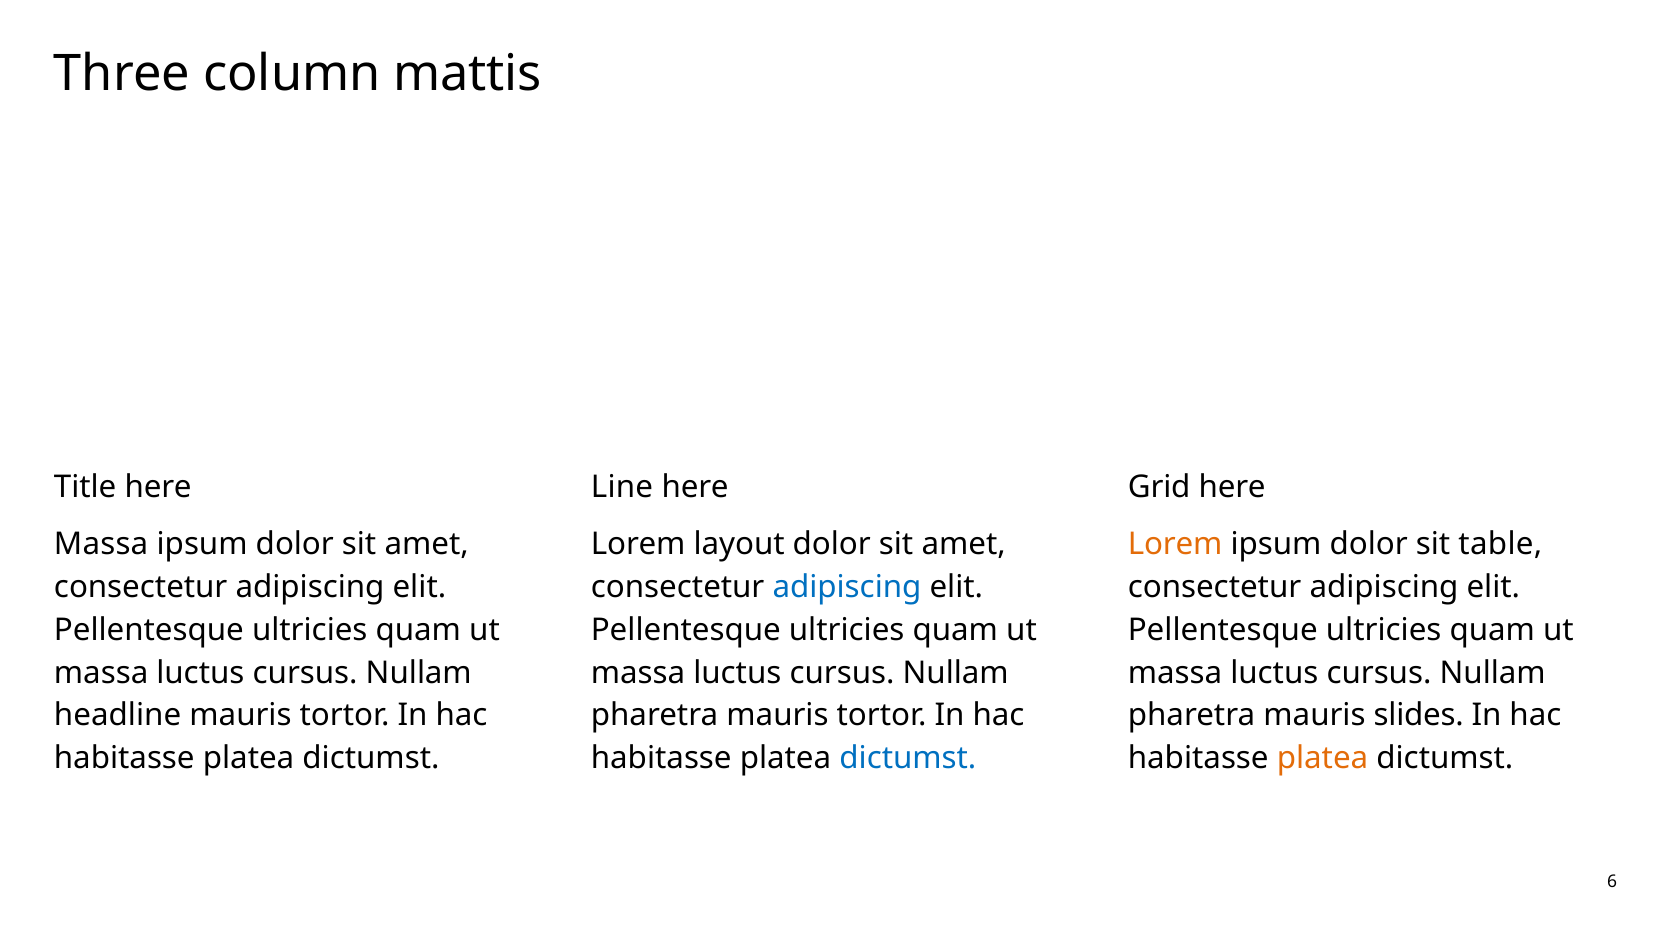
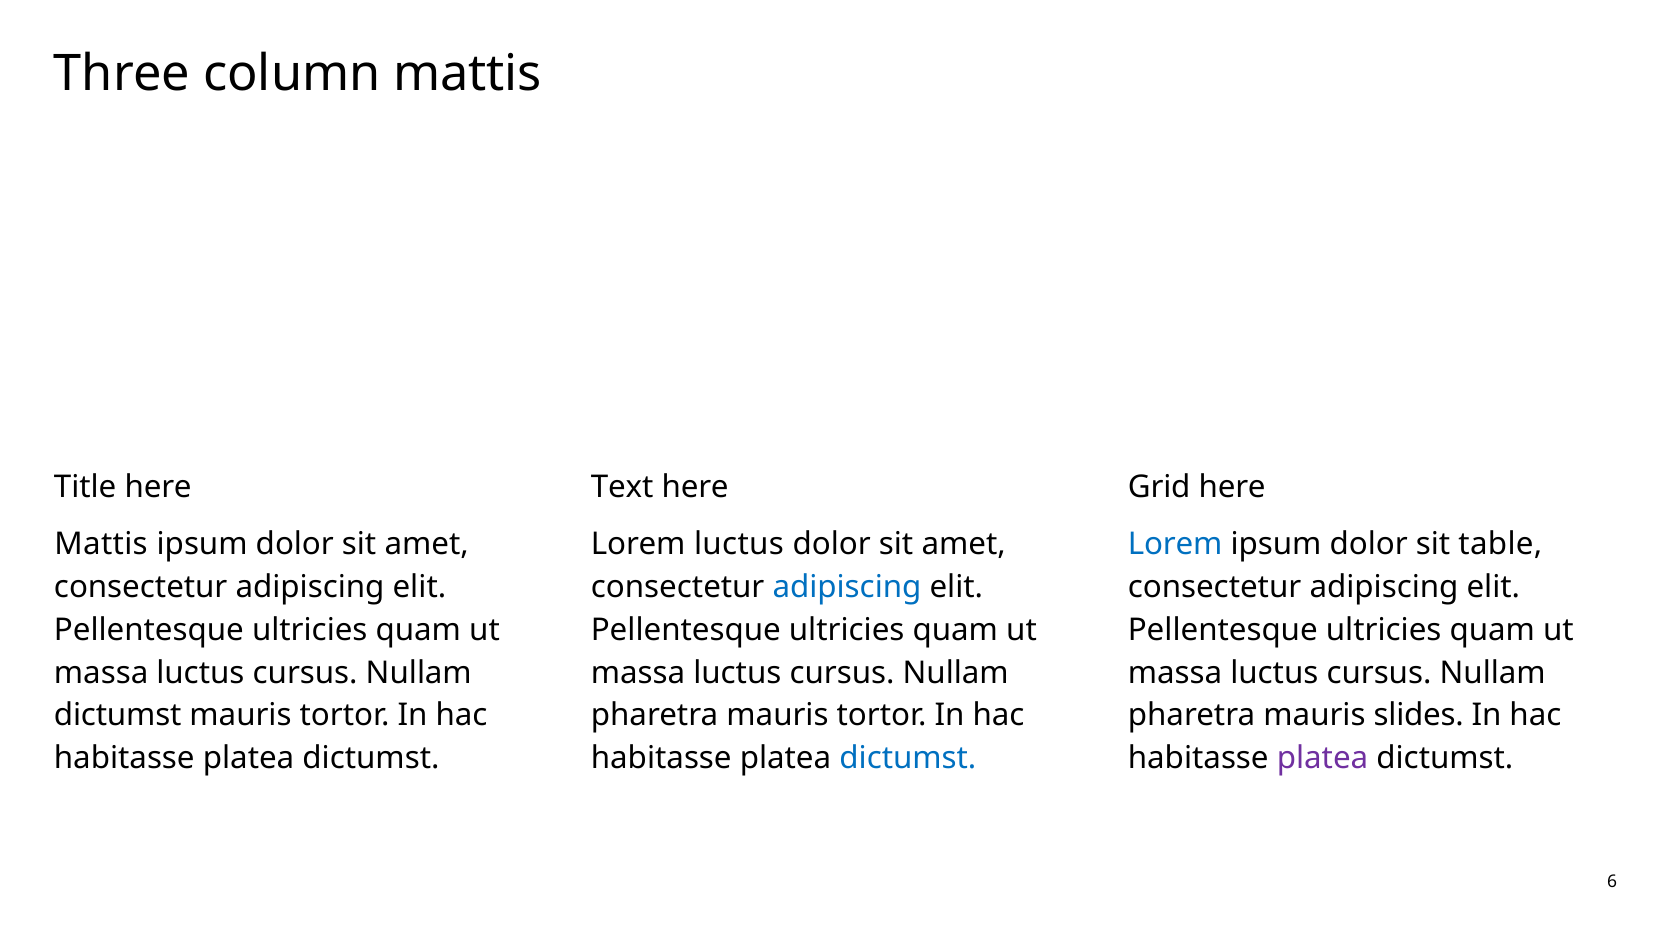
Line: Line -> Text (622, 488)
Massa: Massa -> Mattis (101, 544)
Lorem layout: layout -> luctus (739, 544)
Lorem colour: orange -> blue (1175, 544)
headline: headline -> dictumst (118, 716)
platea colour: orange -> purple (1323, 758)
